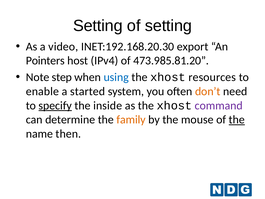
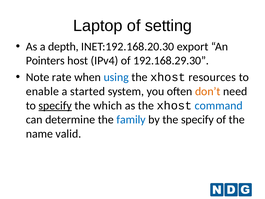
Setting: Setting -> Laptop (98, 26)
video: video -> depth (63, 46)
473.985.81.20: 473.985.81.20 -> 192.168.29.30 (171, 61)
step: step -> rate (62, 77)
inside: inside -> which (108, 105)
command colour: purple -> blue (219, 105)
family colour: orange -> blue (131, 120)
the mouse: mouse -> specify (197, 120)
the underline: present -> none (237, 120)
then: then -> valid (68, 134)
